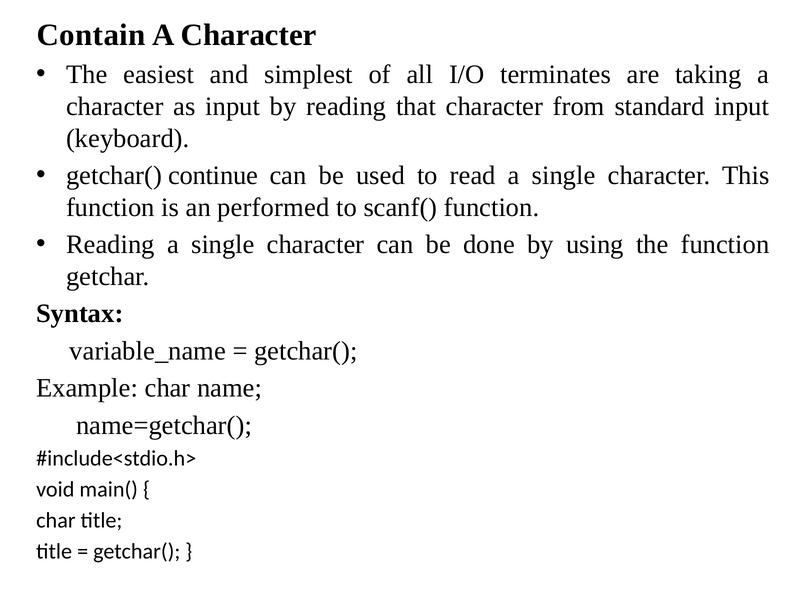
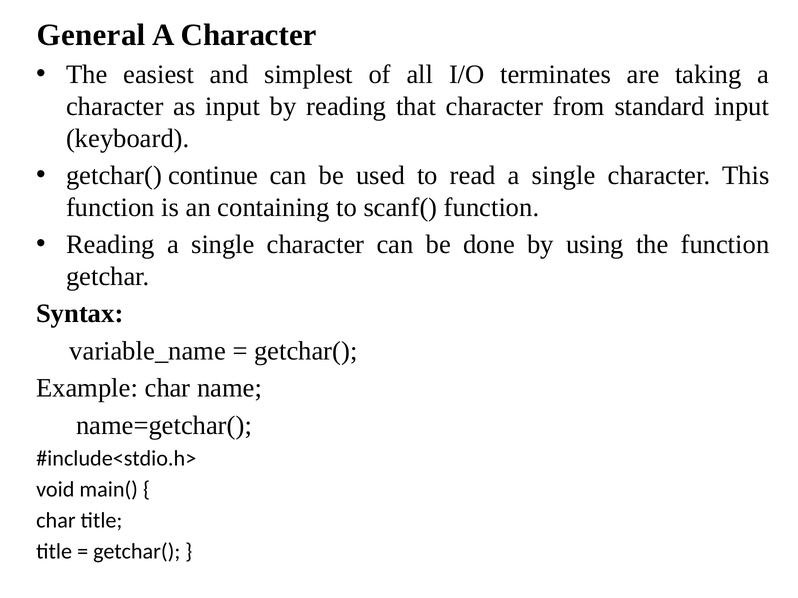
Contain: Contain -> General (91, 35)
performed: performed -> containing (274, 208)
